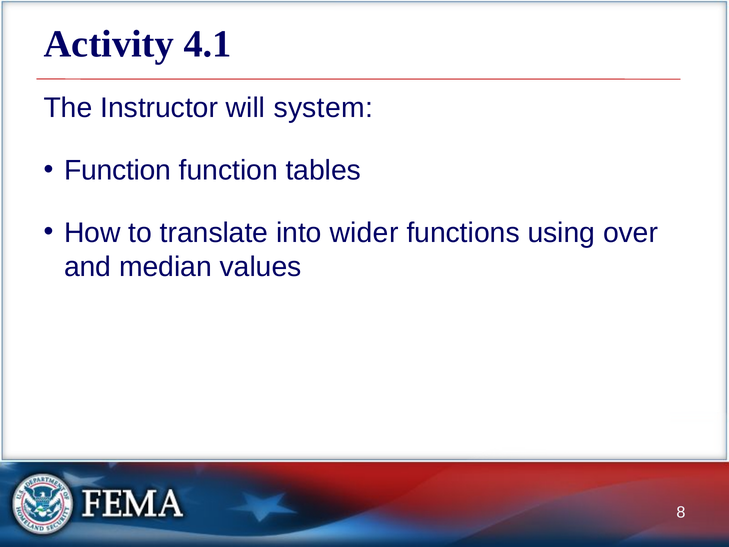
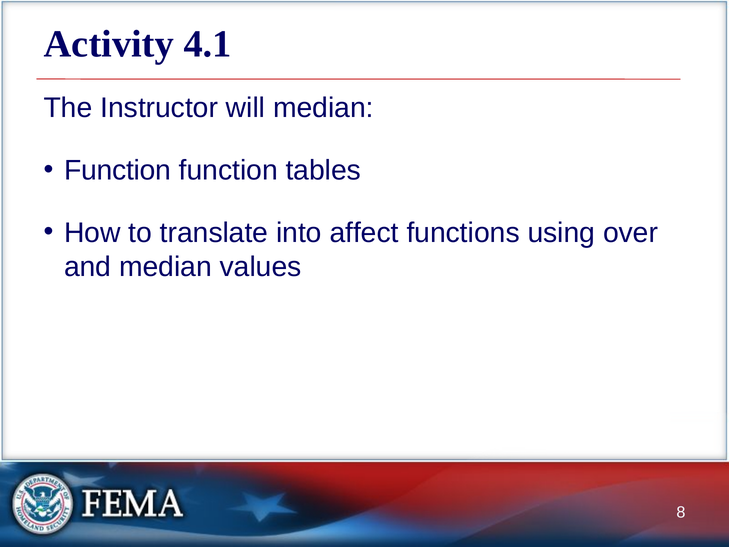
will system: system -> median (323, 108)
wider: wider -> affect (364, 233)
